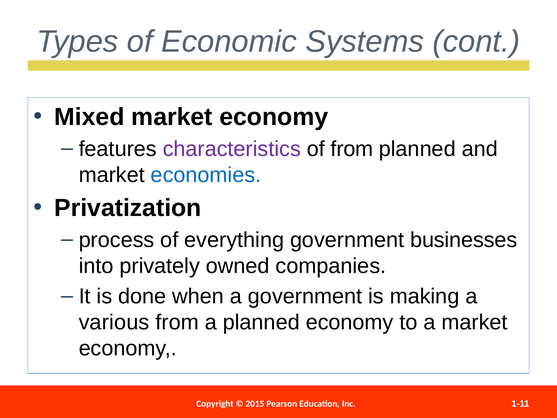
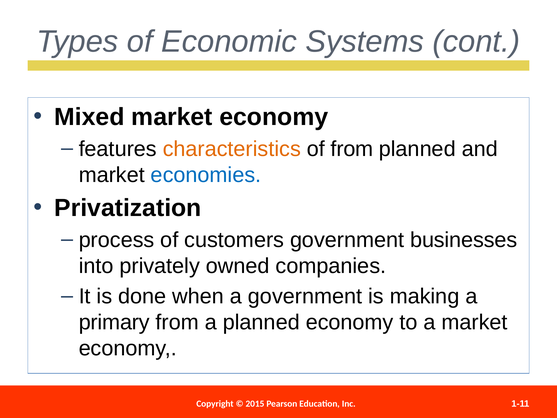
characteristics colour: purple -> orange (232, 149)
everything: everything -> customers (234, 240)
various: various -> primary (114, 322)
